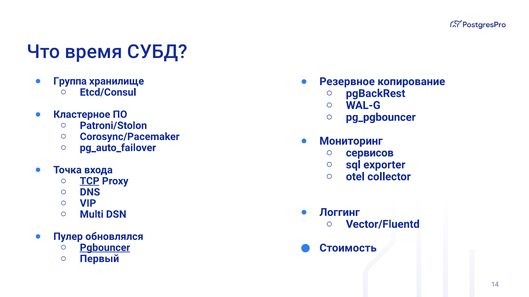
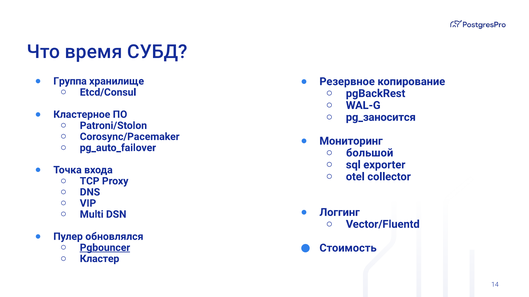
pg_pgbouncer: pg_pgbouncer -> pg_заносится (381, 117)
сервисов: сервисов -> большой (370, 153)
TCP underline: present -> none (90, 181)
Первый: Первый -> Кластер (100, 259)
